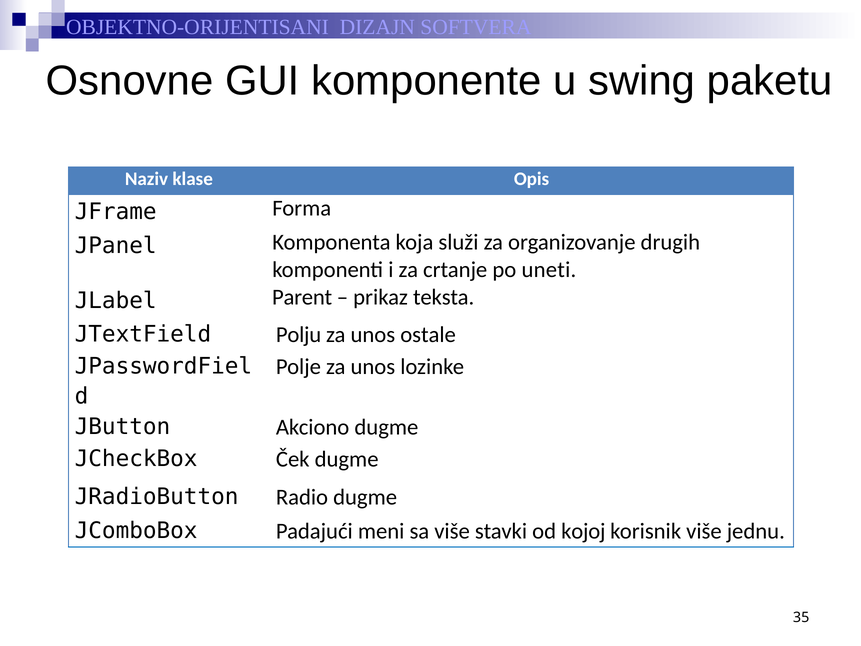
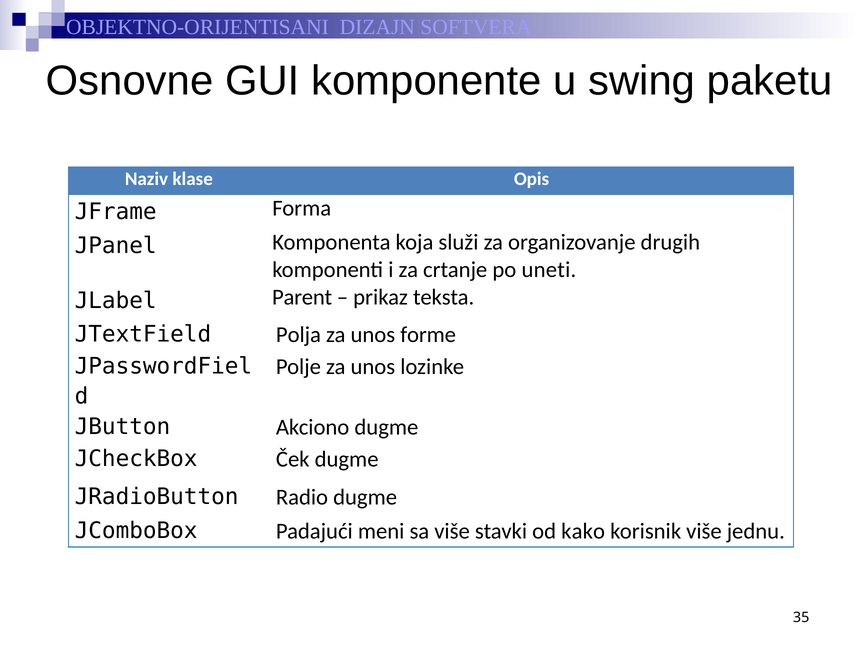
Polju: Polju -> Polja (298, 335)
ostale: ostale -> forme (428, 335)
kojoj: kojoj -> kako (583, 531)
